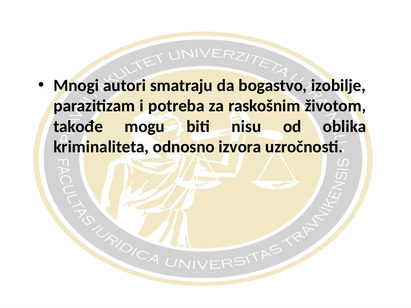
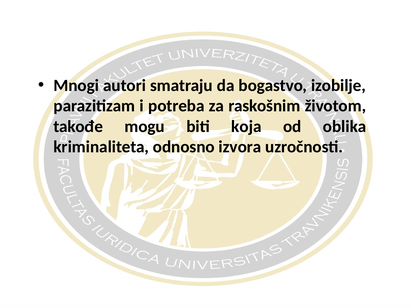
nisu: nisu -> koja (246, 127)
